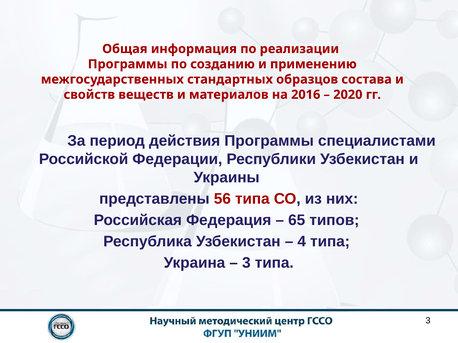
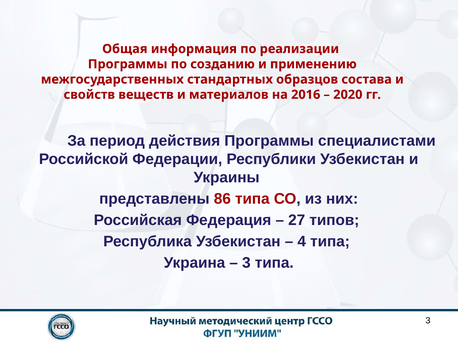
56: 56 -> 86 (222, 199)
65: 65 -> 27 (297, 220)
